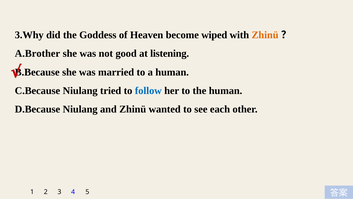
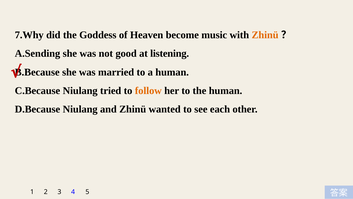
3.Why: 3.Why -> 7.Why (29, 35)
wiped: wiped -> music (214, 35)
A.Brother: A.Brother -> A.Sending (37, 53)
follow colour: blue -> orange (148, 91)
